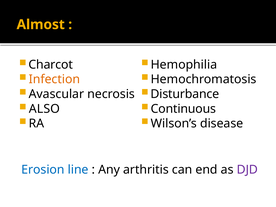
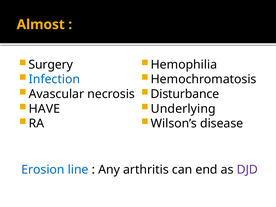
Charcot: Charcot -> Surgery (51, 65)
Infection colour: orange -> blue (54, 79)
ALSO: ALSO -> HAVE (44, 109)
Continuous: Continuous -> Underlying (183, 109)
